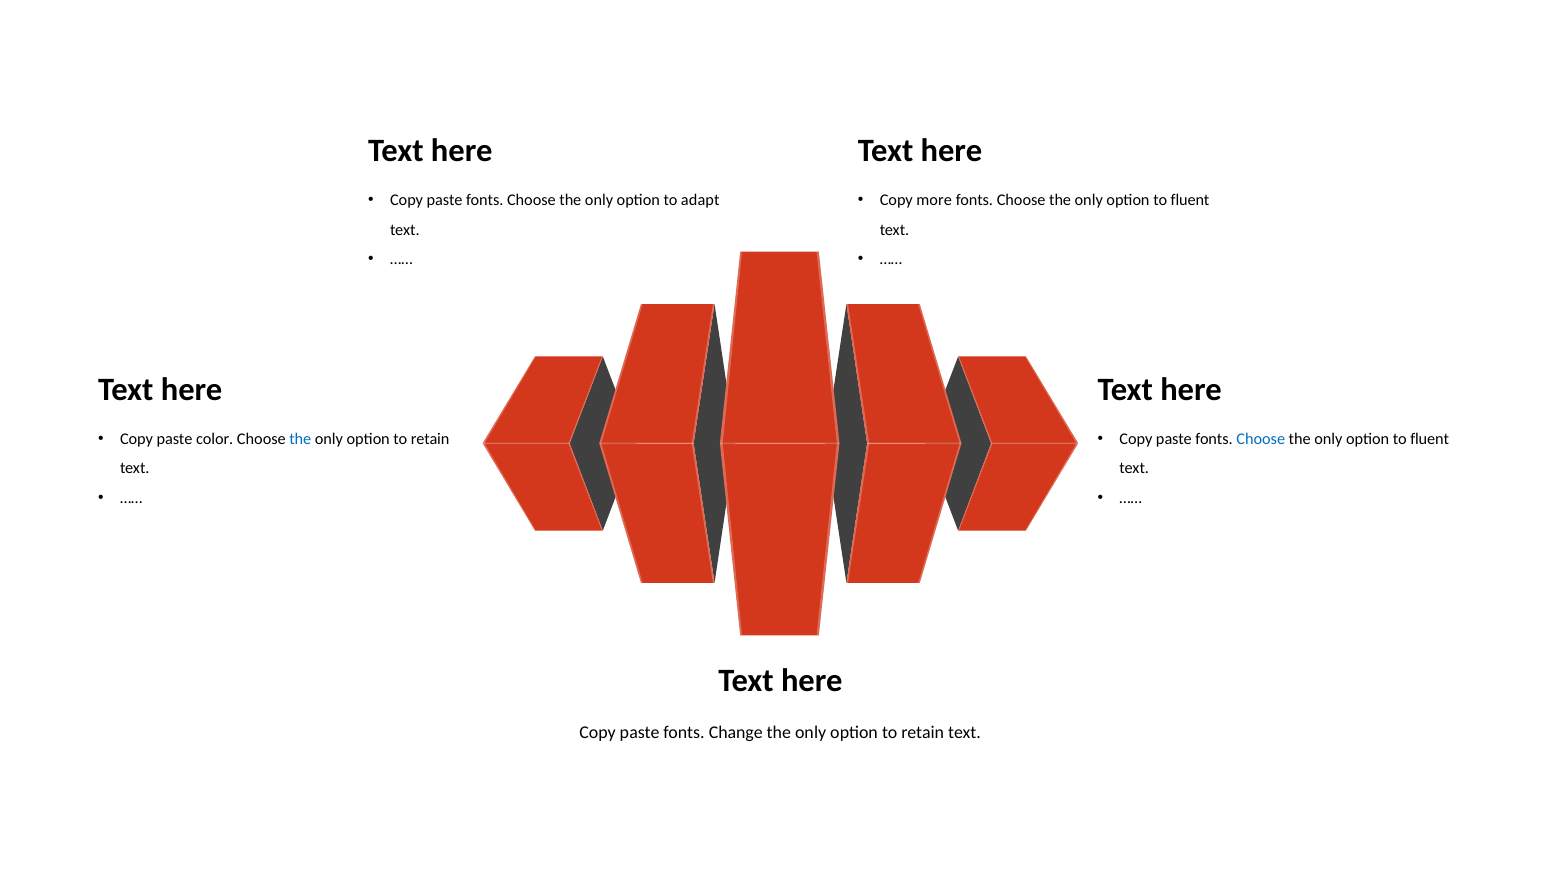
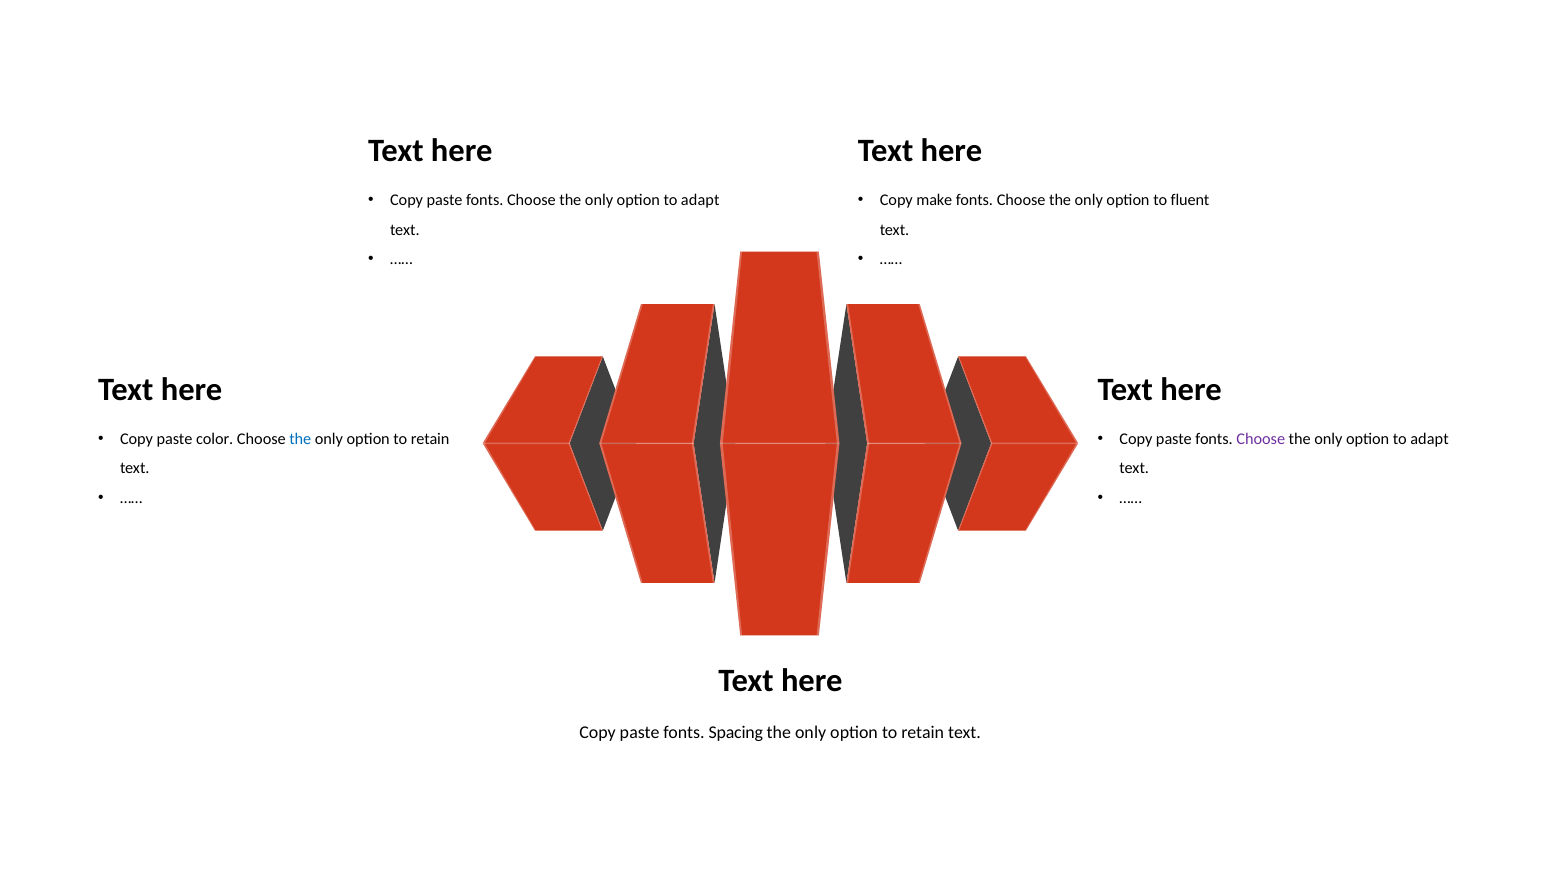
more: more -> make (934, 200)
Choose colour: blue -> purple (1261, 439)
fluent: fluent -> adapt (1430, 439)
Change: Change -> Spacing (736, 732)
